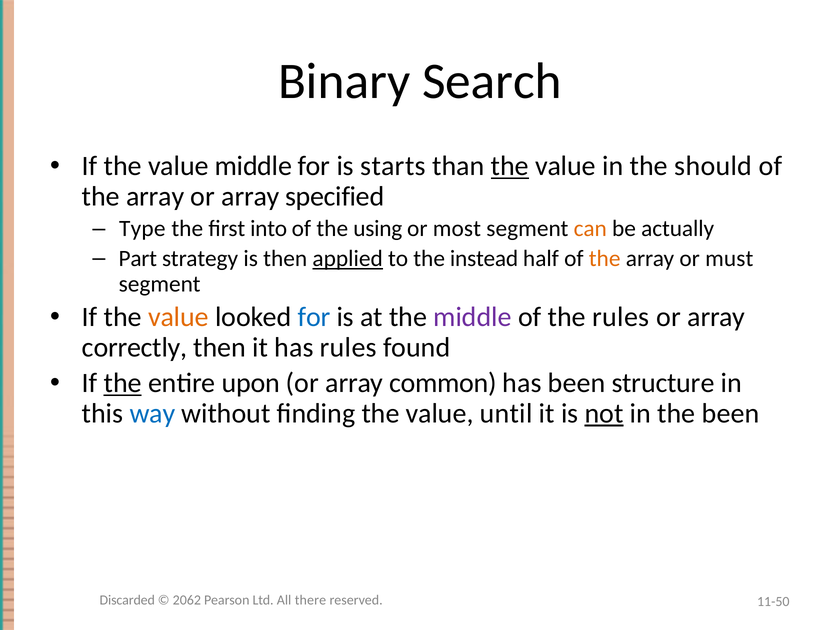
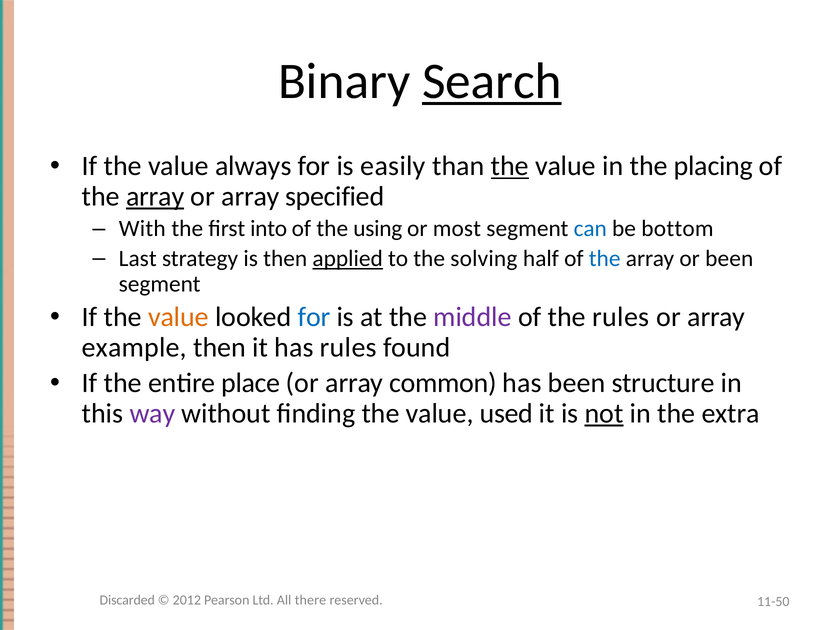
Search underline: none -> present (492, 81)
value middle: middle -> always (253, 166)
starts: starts -> easily (393, 166)
should: should -> placing (713, 166)
array underline: none -> present (155, 196)
Type: Type -> With (142, 229)
can colour: orange -> blue (590, 229)
actually: actually -> bottom (677, 229)
Part: Part -> Last (138, 259)
instead: instead -> solving (484, 259)
the colour: orange -> blue (605, 259)
or must: must -> been (729, 259)
correctly: correctly -> example (134, 347)
the underline: present -> none (123, 383)
upon: upon -> place (251, 383)
way colour: blue -> purple (152, 413)
until: until -> used (506, 413)
the been: been -> extra (731, 413)
2062: 2062 -> 2012 (187, 600)
